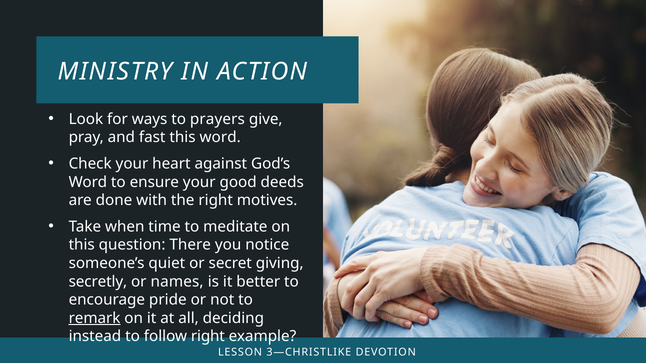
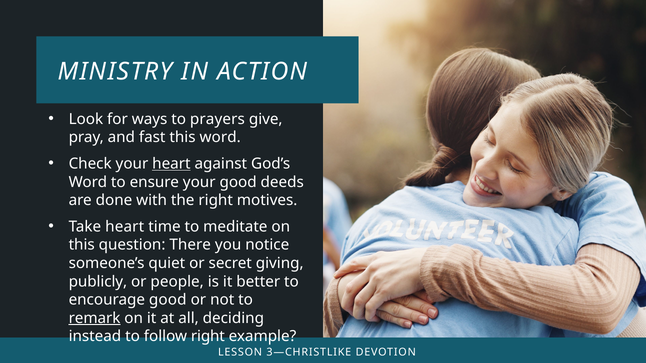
heart underline: none -> present (171, 164)
Take when: when -> heart (125, 227)
secretly: secretly -> publicly (98, 282)
names: names -> people (177, 282)
encourage pride: pride -> good (168, 300)
